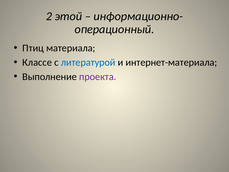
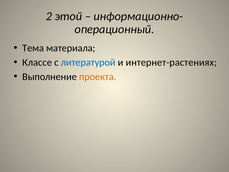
Птиц: Птиц -> Тема (33, 48)
интернет-материала: интернет-материала -> интернет-растениях (171, 62)
проекта colour: purple -> orange (98, 77)
